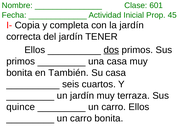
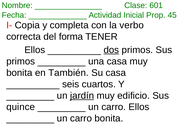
la jardín: jardín -> verbo (132, 25)
del jardín: jardín -> forma (71, 37)
jardín underline: none -> present (82, 96)
terraza: terraza -> edificio (134, 96)
